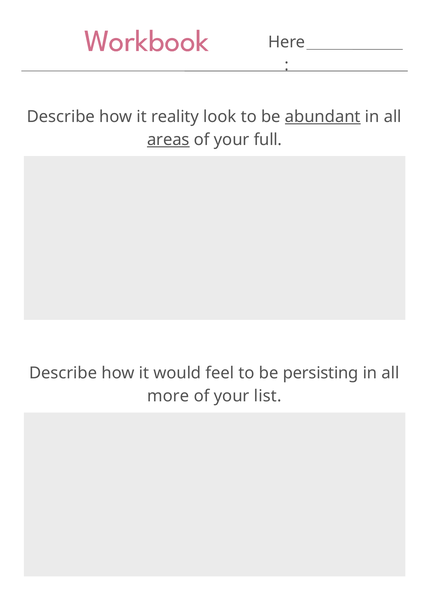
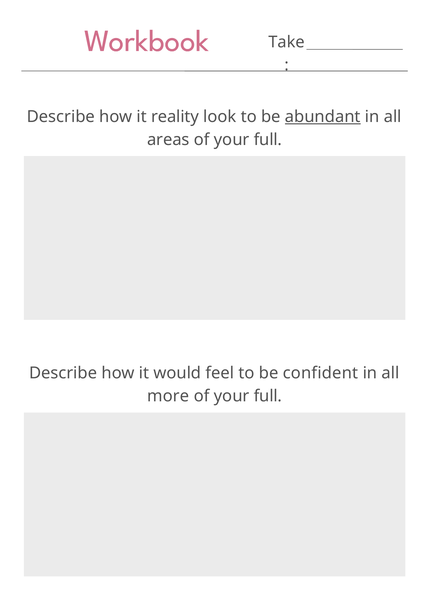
Here: Here -> Take (287, 42)
areas underline: present -> none (168, 140)
persisting: persisting -> confident (320, 374)
list: list -> full (268, 397)
